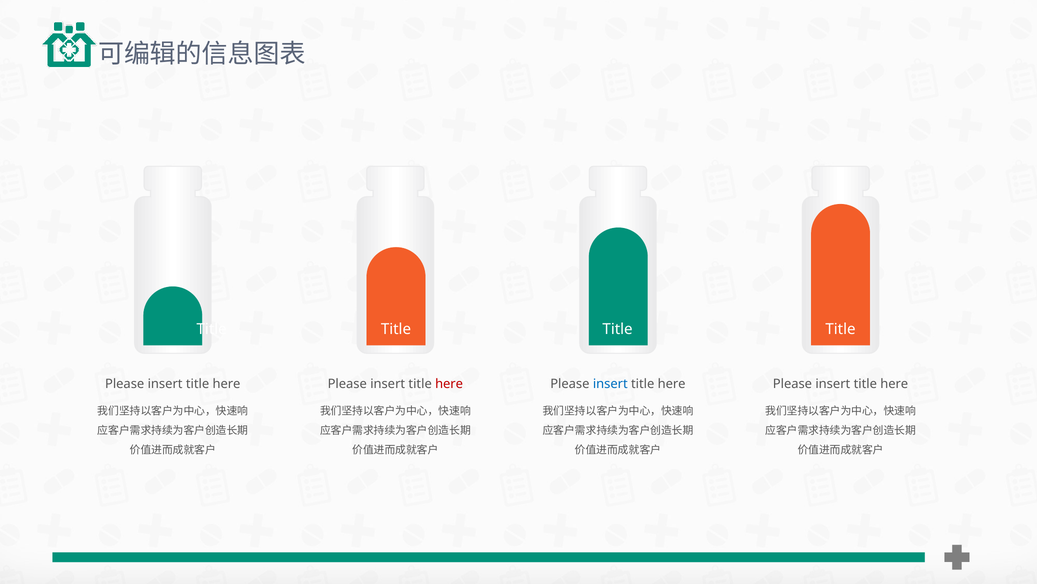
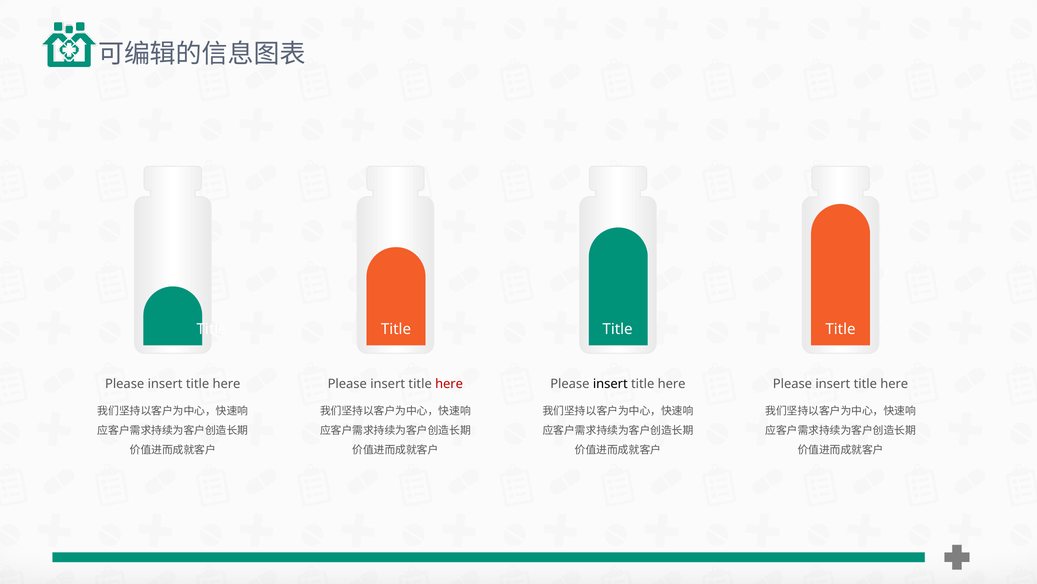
insert colour: blue -> black (610, 383)
